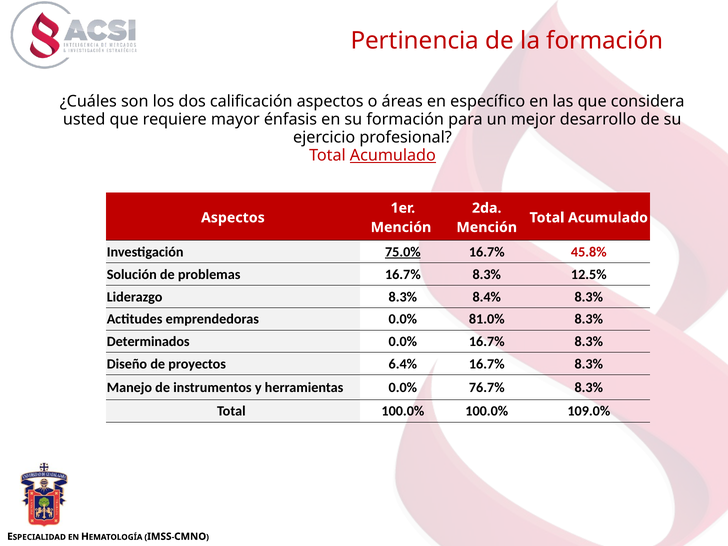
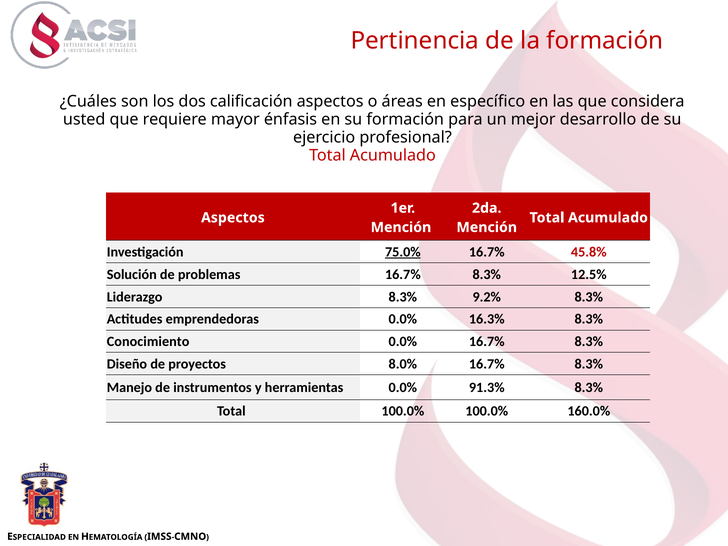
Acumulado underline: present -> none (393, 155)
8.4%: 8.4% -> 9.2% (487, 297)
81.0%: 81.0% -> 16.3% (487, 319)
Determinados: Determinados -> Conocimiento (148, 342)
6.4%: 6.4% -> 8.0% (403, 364)
76.7%: 76.7% -> 91.3% (487, 388)
109.0%: 109.0% -> 160.0% (589, 411)
